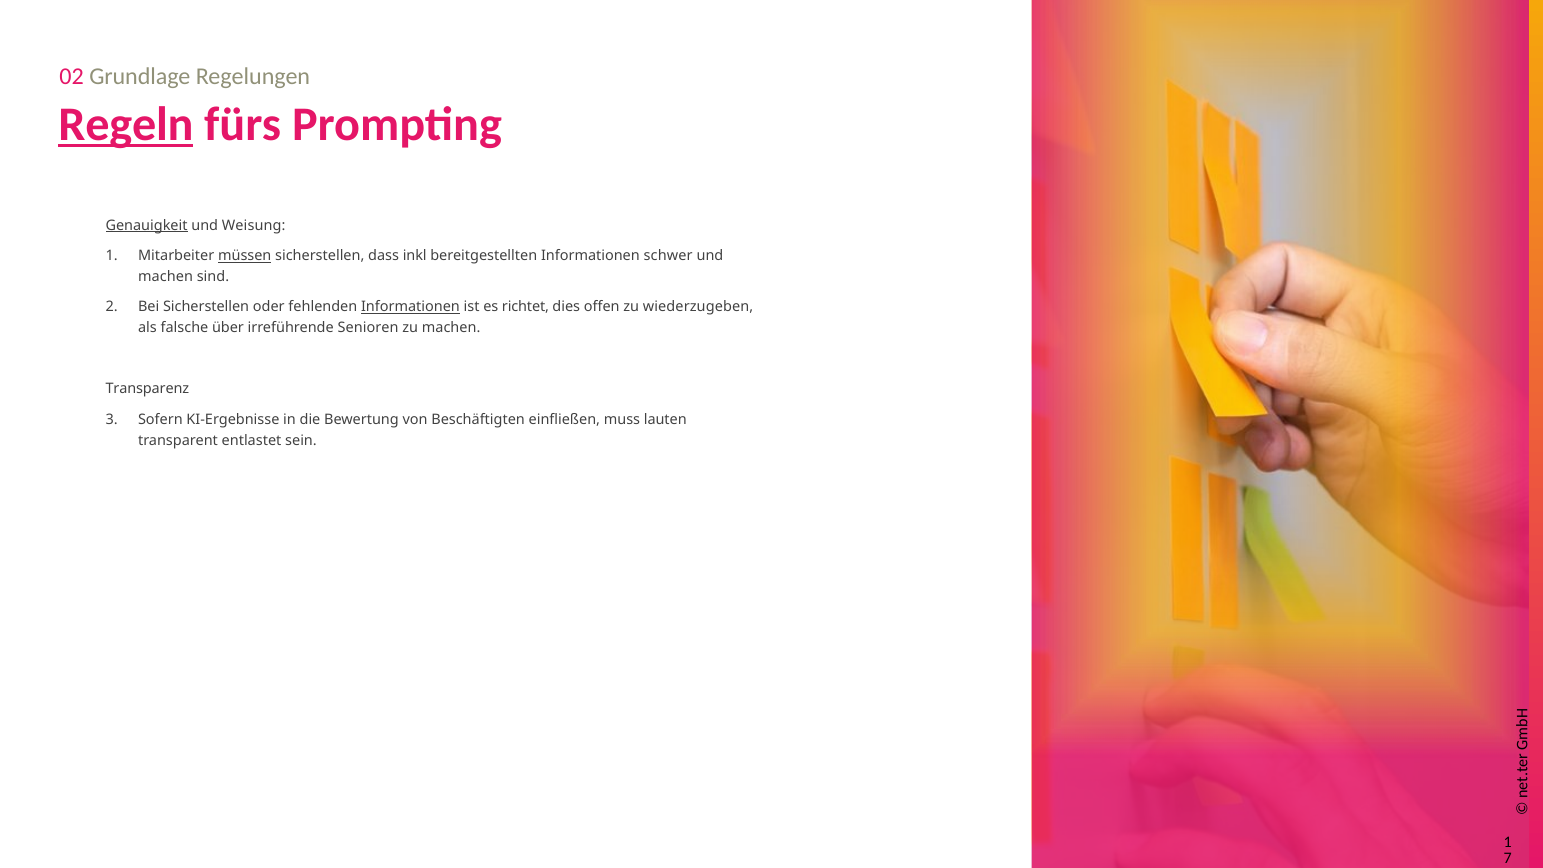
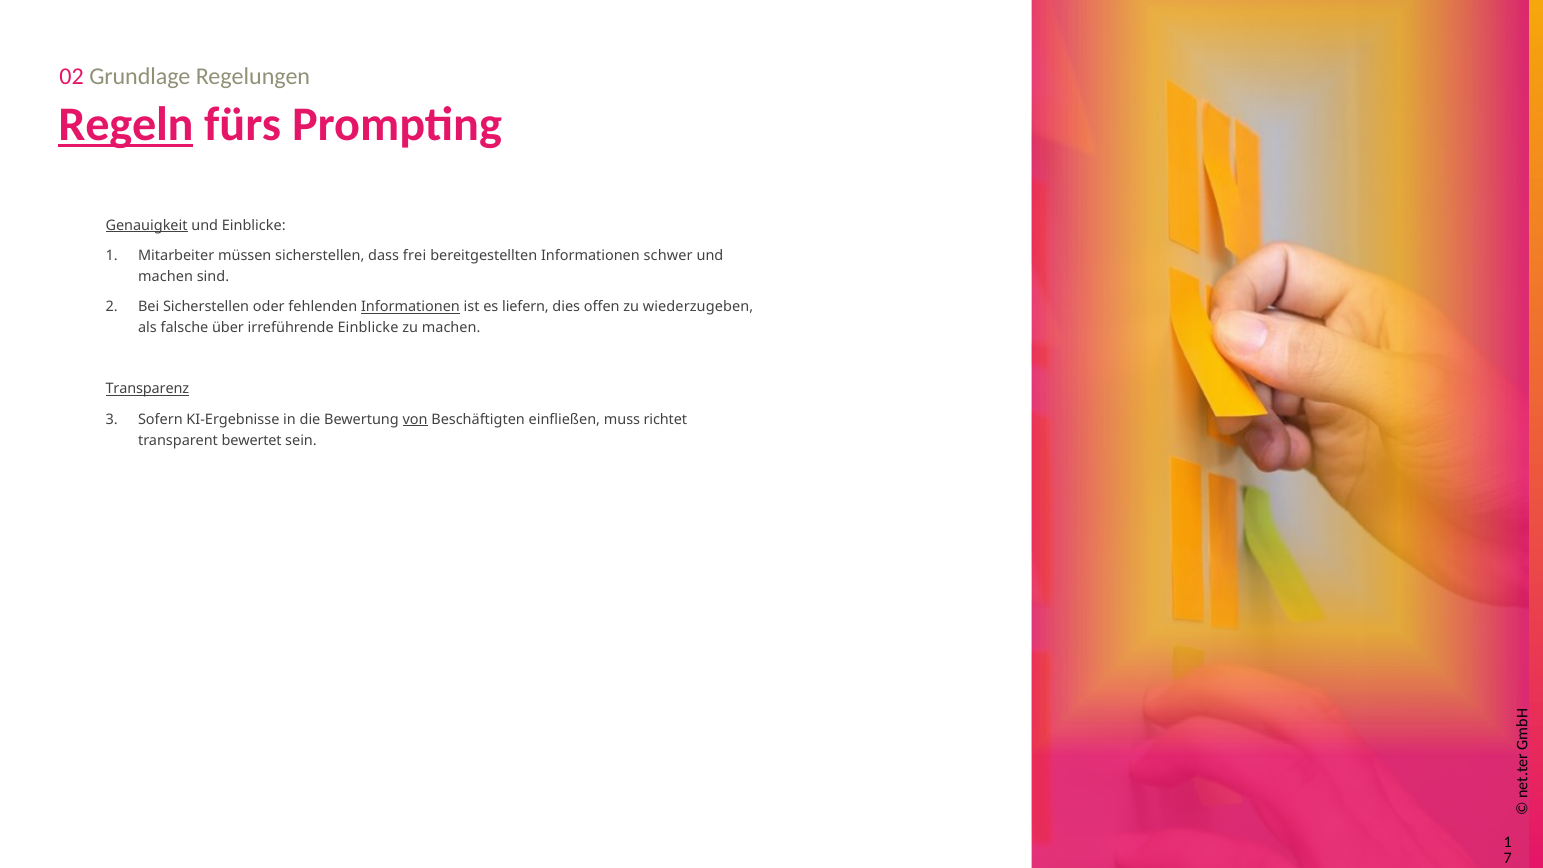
und Weisung: Weisung -> Einblicke (254, 225)
müssen underline: present -> none (245, 256)
inkl: inkl -> frei (415, 256)
richtet: richtet -> liefern (525, 307)
irreführende Senioren: Senioren -> Einblicke (368, 328)
Transparenz underline: none -> present (147, 389)
von underline: none -> present (415, 419)
lauten: lauten -> richtet (665, 419)
entlastet: entlastet -> bewertet (252, 440)
